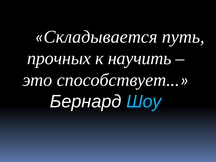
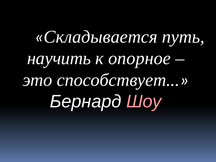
прочных: прочных -> научить (59, 58)
научить: научить -> опорное (140, 58)
Шоу colour: light blue -> pink (144, 102)
